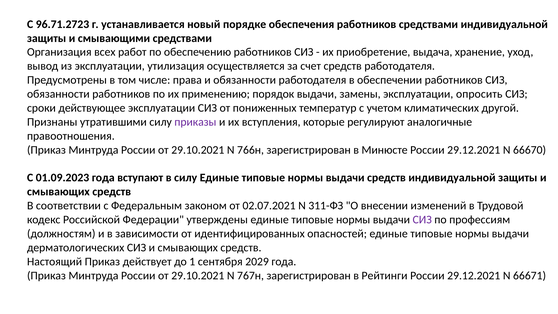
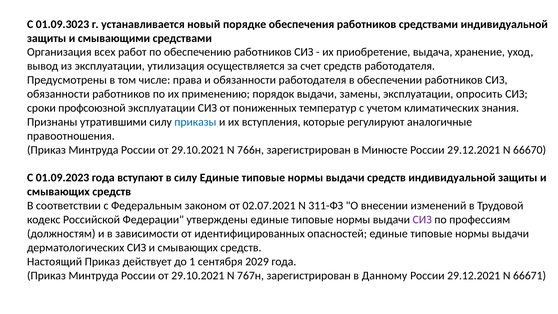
96.71.2723: 96.71.2723 -> 01.09.3023 (62, 24)
действующее: действующее -> профсоюзной (92, 108)
другой: другой -> знания (500, 108)
приказы colour: purple -> blue (195, 122)
Рейтинги: Рейтинги -> Данному (385, 275)
